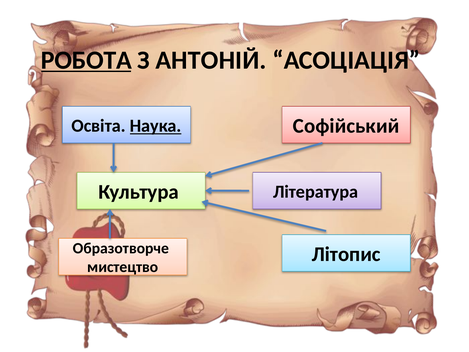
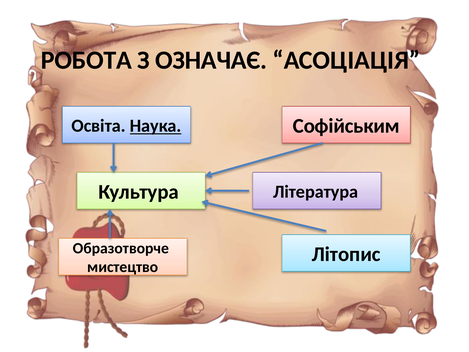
РОБОТА underline: present -> none (86, 60)
АНТОНІЙ: АНТОНІЙ -> ОЗНАЧАЄ (211, 60)
Софійський: Софійський -> Софійським (346, 126)
